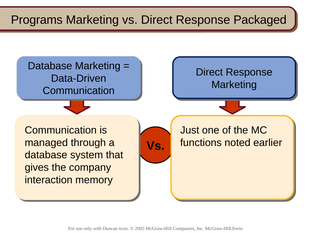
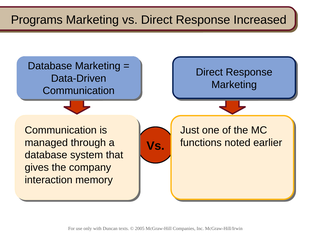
Packaged: Packaged -> Increased (260, 20)
